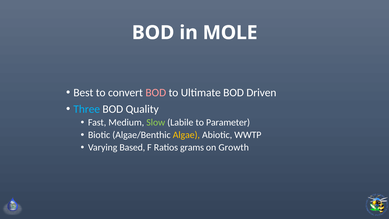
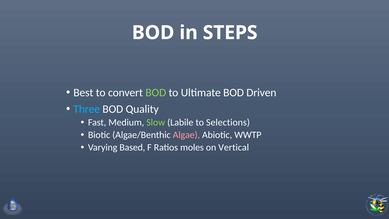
MOLE: MOLE -> STEPS (230, 33)
BOD colour: pink -> light green (156, 93)
Parameter: Parameter -> Selections (228, 122)
Algae colour: yellow -> pink (186, 135)
grams: grams -> moles (192, 147)
Growth: Growth -> Vertical (234, 147)
